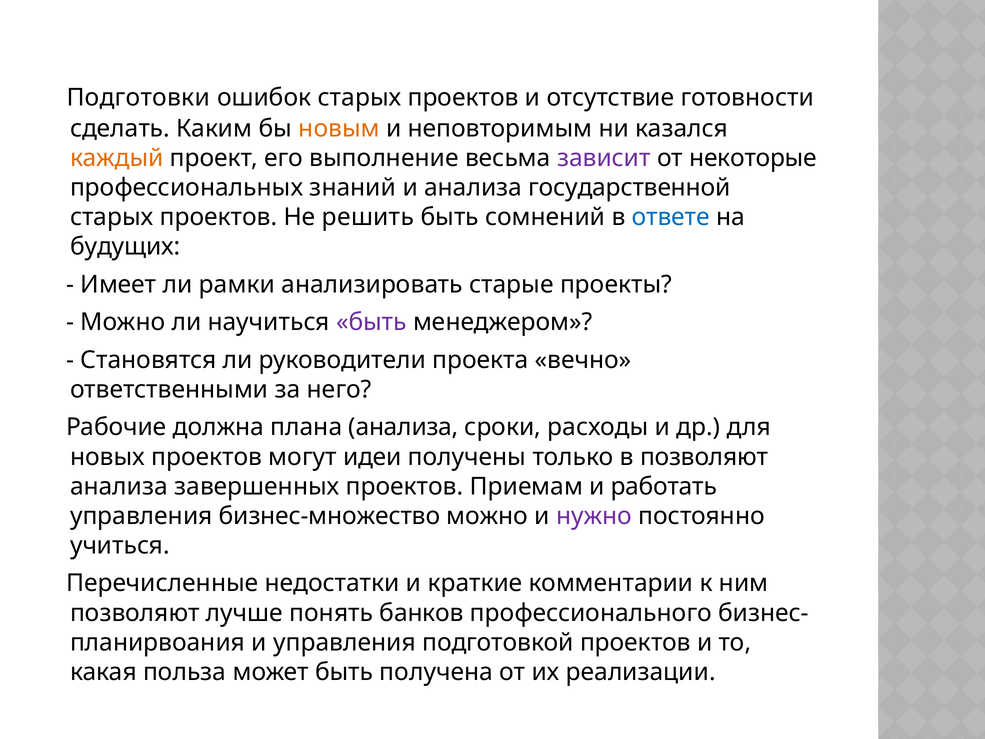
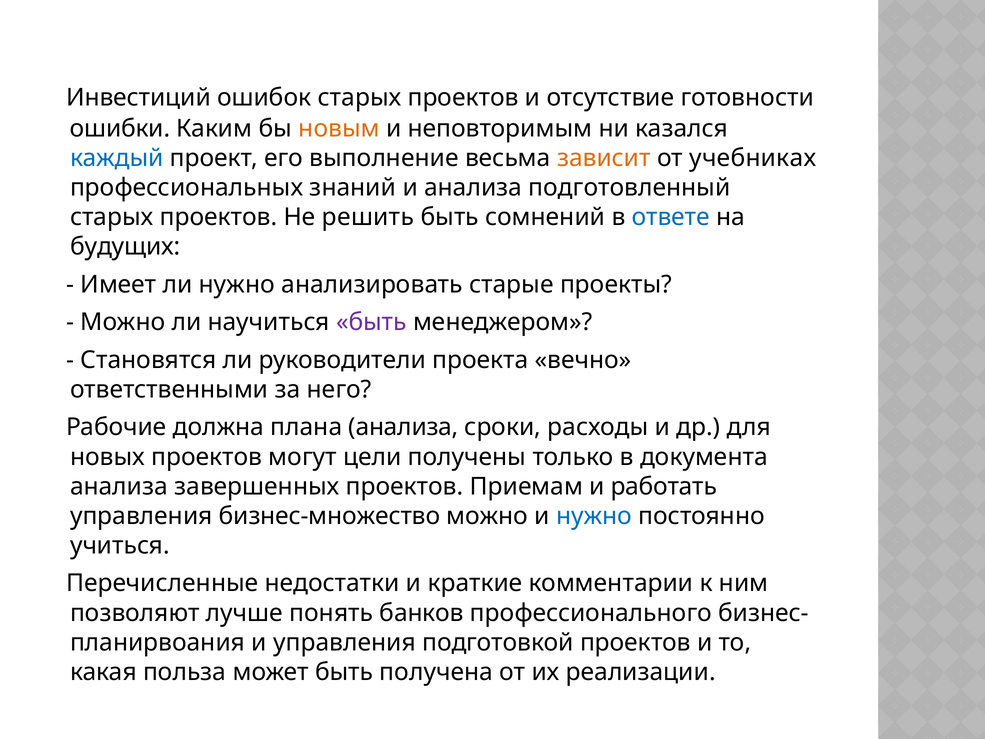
Подготовки: Подготовки -> Инвестиций (138, 97)
сделать: сделать -> ошибки (120, 128)
каждый colour: orange -> blue (117, 158)
зависит colour: purple -> orange (604, 158)
некоторые: некоторые -> учебниках (753, 158)
государственной: государственной -> подготовленный (629, 187)
ли рамки: рамки -> нужно (237, 284)
идеи: идеи -> цели (372, 457)
в позволяют: позволяют -> документа (704, 457)
нужно colour: purple -> blue (594, 516)
